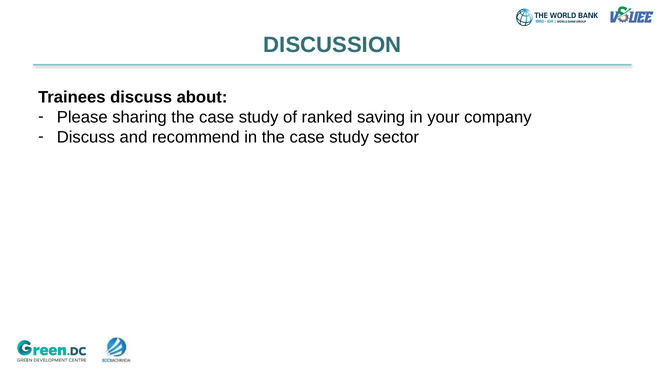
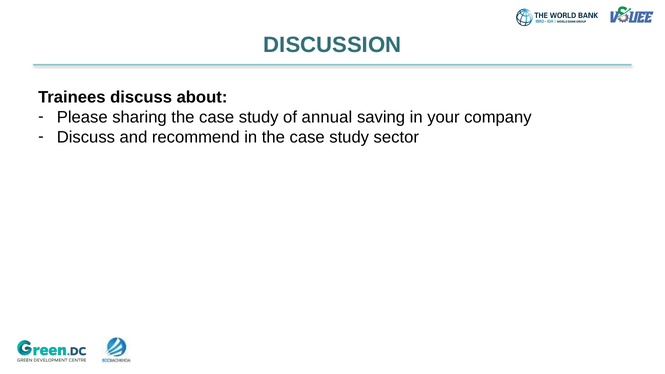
ranked: ranked -> annual (327, 117)
